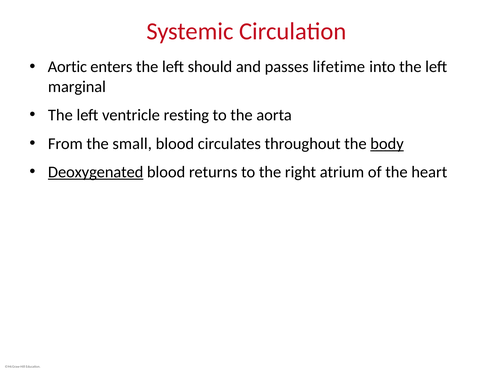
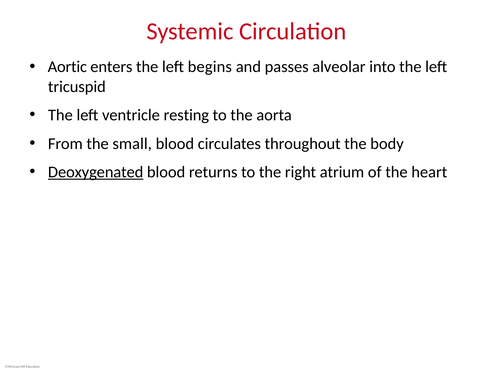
should: should -> begins (210, 67)
lifetime: lifetime -> alveolar (339, 67)
marginal: marginal -> tricuspid (77, 87)
body underline: present -> none (387, 144)
